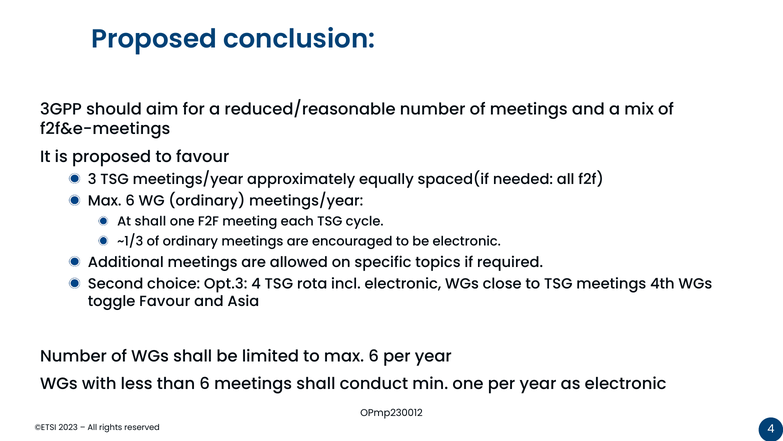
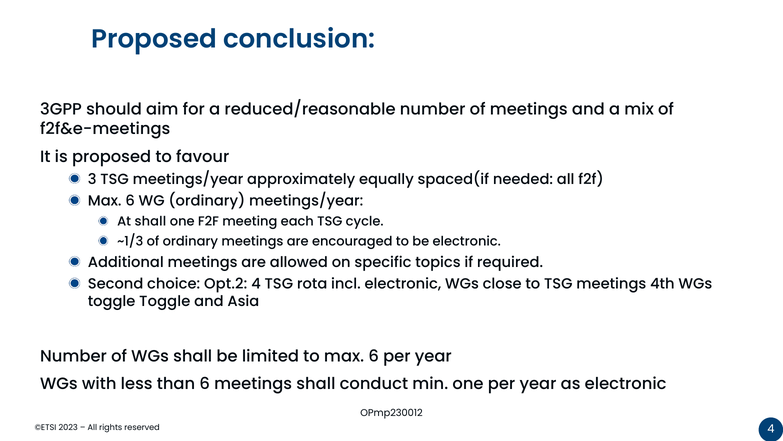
Opt.3: Opt.3 -> Opt.2 (226, 284)
toggle Favour: Favour -> Toggle (165, 301)
